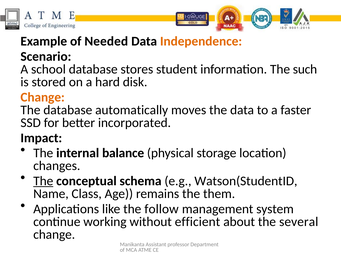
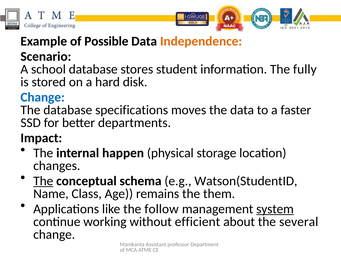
Needed: Needed -> Possible (106, 41)
such: such -> fully (305, 69)
Change colour: orange -> blue (43, 97)
automatically: automatically -> specifications (132, 110)
incorporated: incorporated -> departments (134, 123)
balance: balance -> happen (123, 153)
system underline: none -> present (275, 209)
